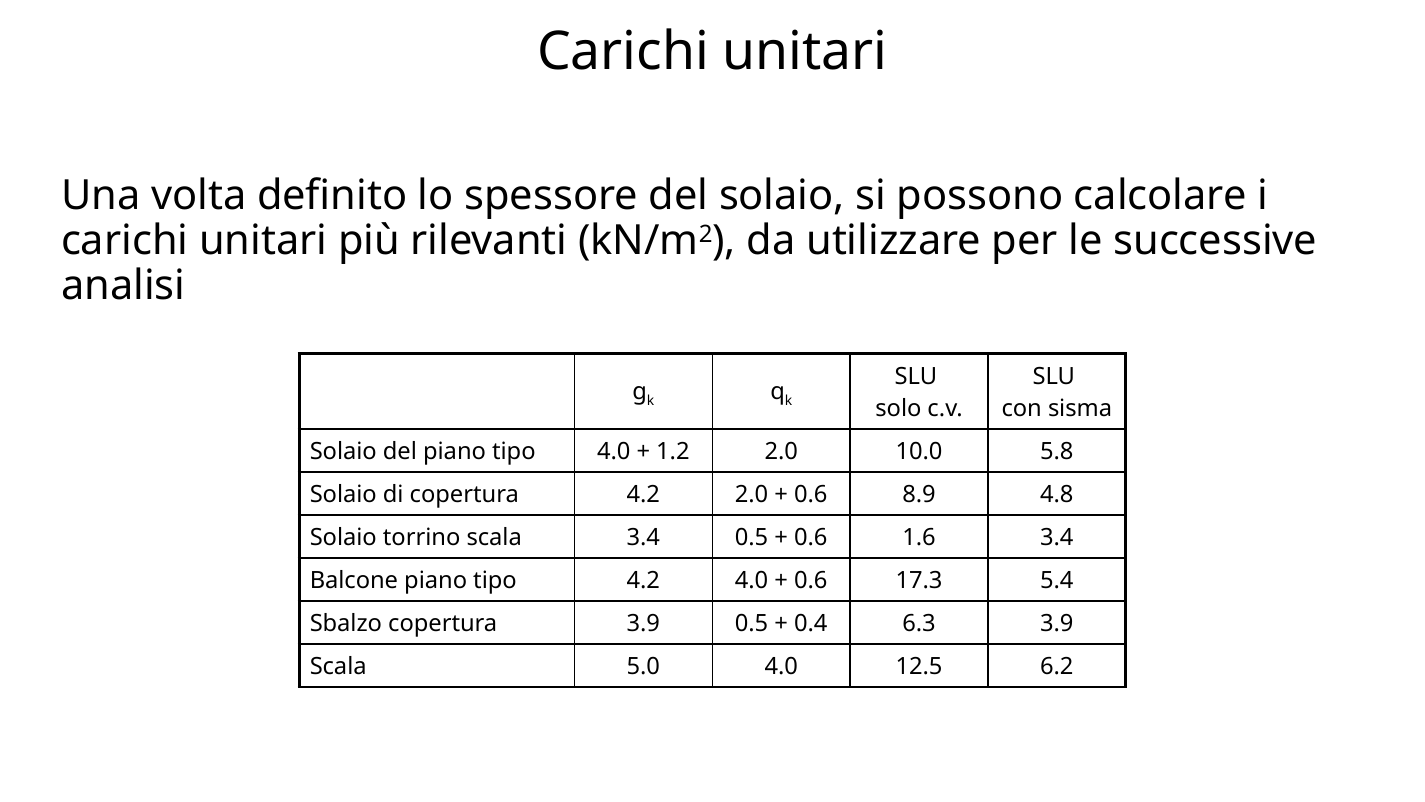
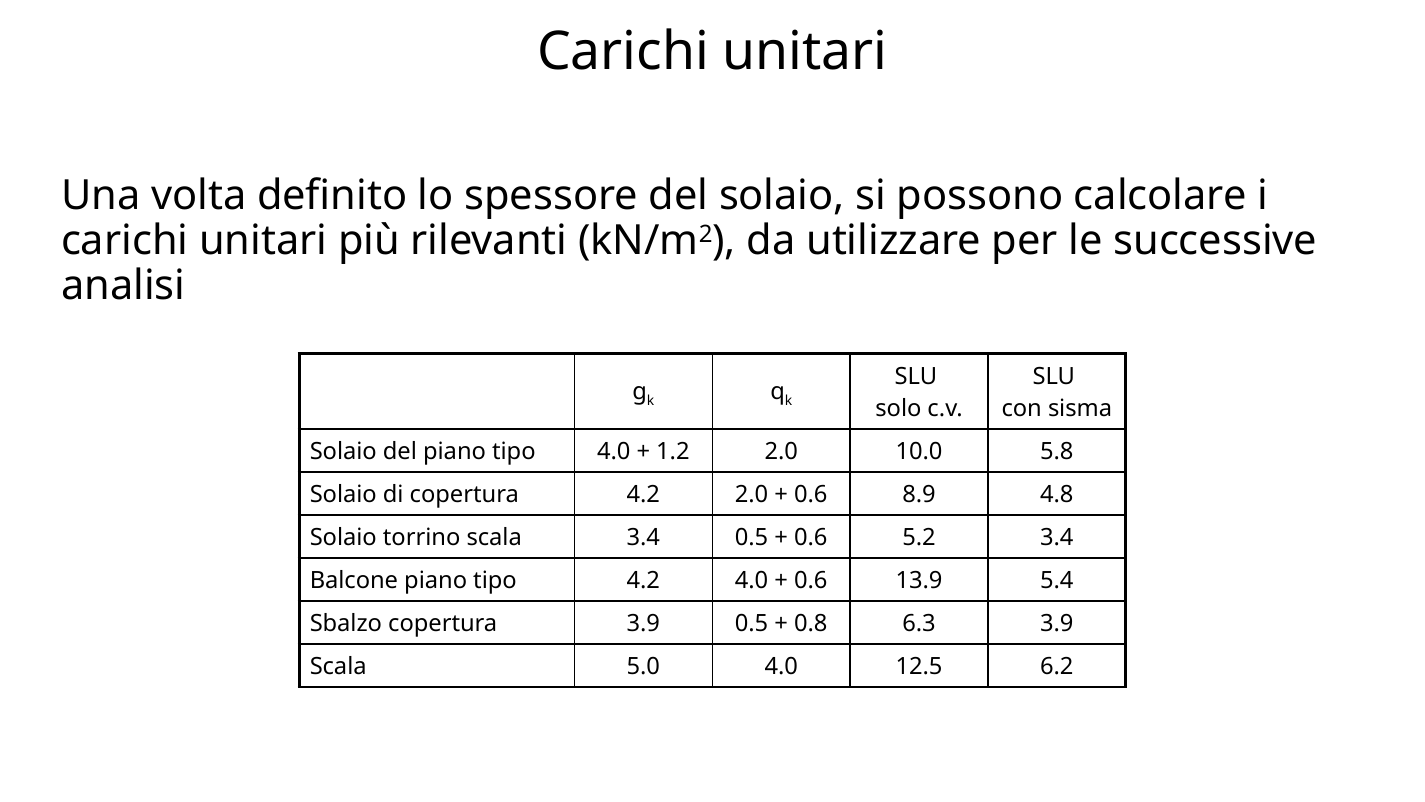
1.6: 1.6 -> 5.2 (919, 538)
17.3: 17.3 -> 13.9 (919, 581)
0.4: 0.4 -> 0.8 (811, 623)
